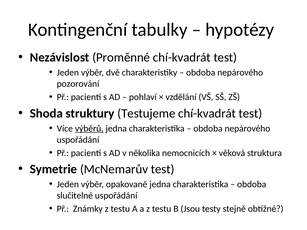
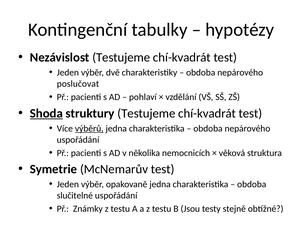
Nezávislost Proměnné: Proměnné -> Testujeme (121, 58)
pozorování: pozorování -> poslučovat (78, 84)
Shoda underline: none -> present (46, 113)
